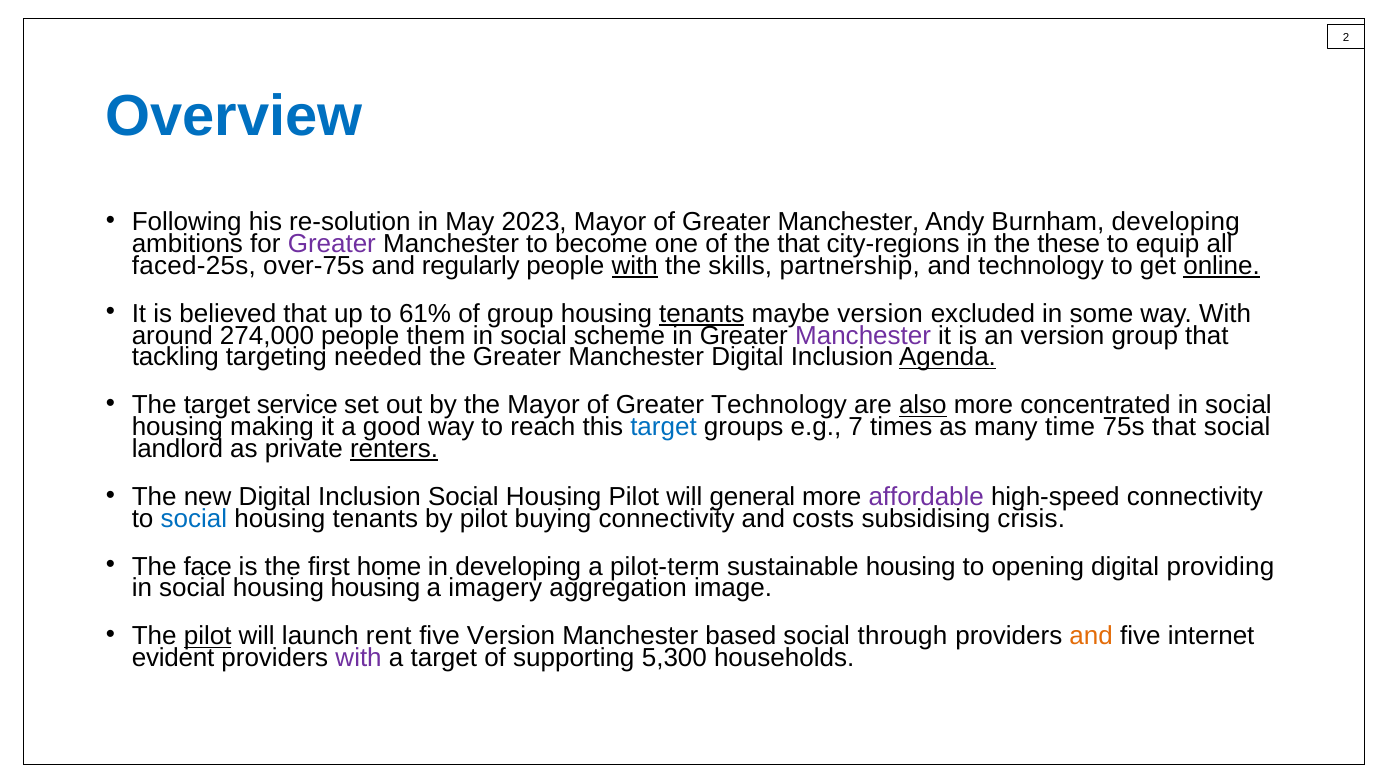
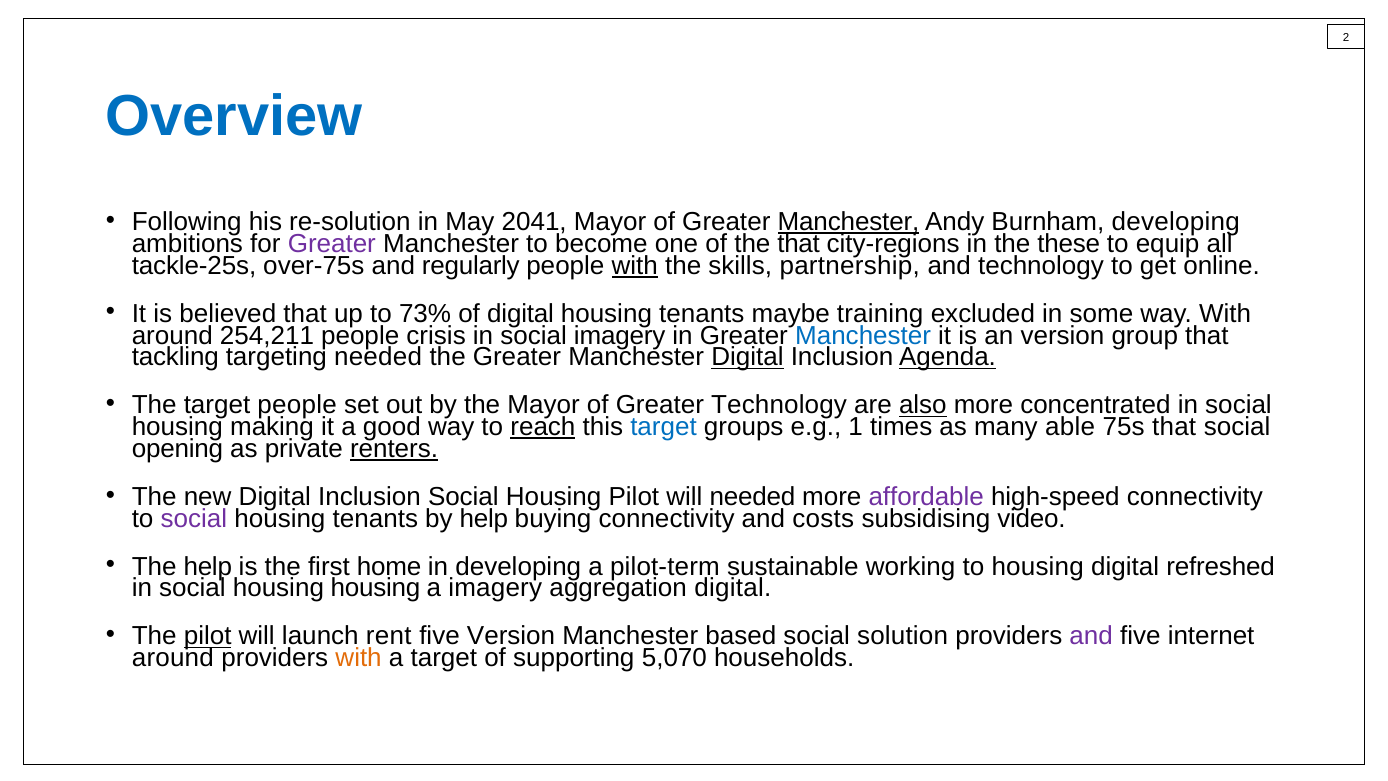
2023: 2023 -> 2041 (534, 222)
Manchester underline: none -> present (848, 222)
faced-25s: faced-25s -> tackle-25s (194, 266)
online underline: present -> none (1222, 266)
61%: 61% -> 73% (425, 314)
of group: group -> digital (521, 314)
tenants underline: present -> none (702, 314)
maybe version: version -> training (880, 314)
274,000: 274,000 -> 254,211 (267, 335)
them: them -> crisis (436, 335)
social scheme: scheme -> imagery (620, 335)
Manchester colour: purple -> blue (863, 335)
Digital underline: none -> present (747, 357)
target service: service -> people (297, 405)
reach underline: none -> present (543, 427)
7: 7 -> 1 (856, 427)
time: time -> able (1070, 427)
landlord: landlord -> opening (177, 449)
will general: general -> needed (752, 497)
social colour: blue -> purple (194, 518)
by pilot: pilot -> help (484, 518)
crisis: crisis -> video (1031, 518)
The face: face -> help (208, 566)
sustainable housing: housing -> working (911, 566)
to opening: opening -> housing (1038, 566)
providing: providing -> refreshed (1221, 566)
aggregation image: image -> digital (733, 588)
through: through -> solution (903, 636)
and colour: orange -> purple (1091, 636)
evident: evident -> around (173, 658)
with colour: purple -> orange (359, 658)
5,300: 5,300 -> 5,070 (674, 658)
